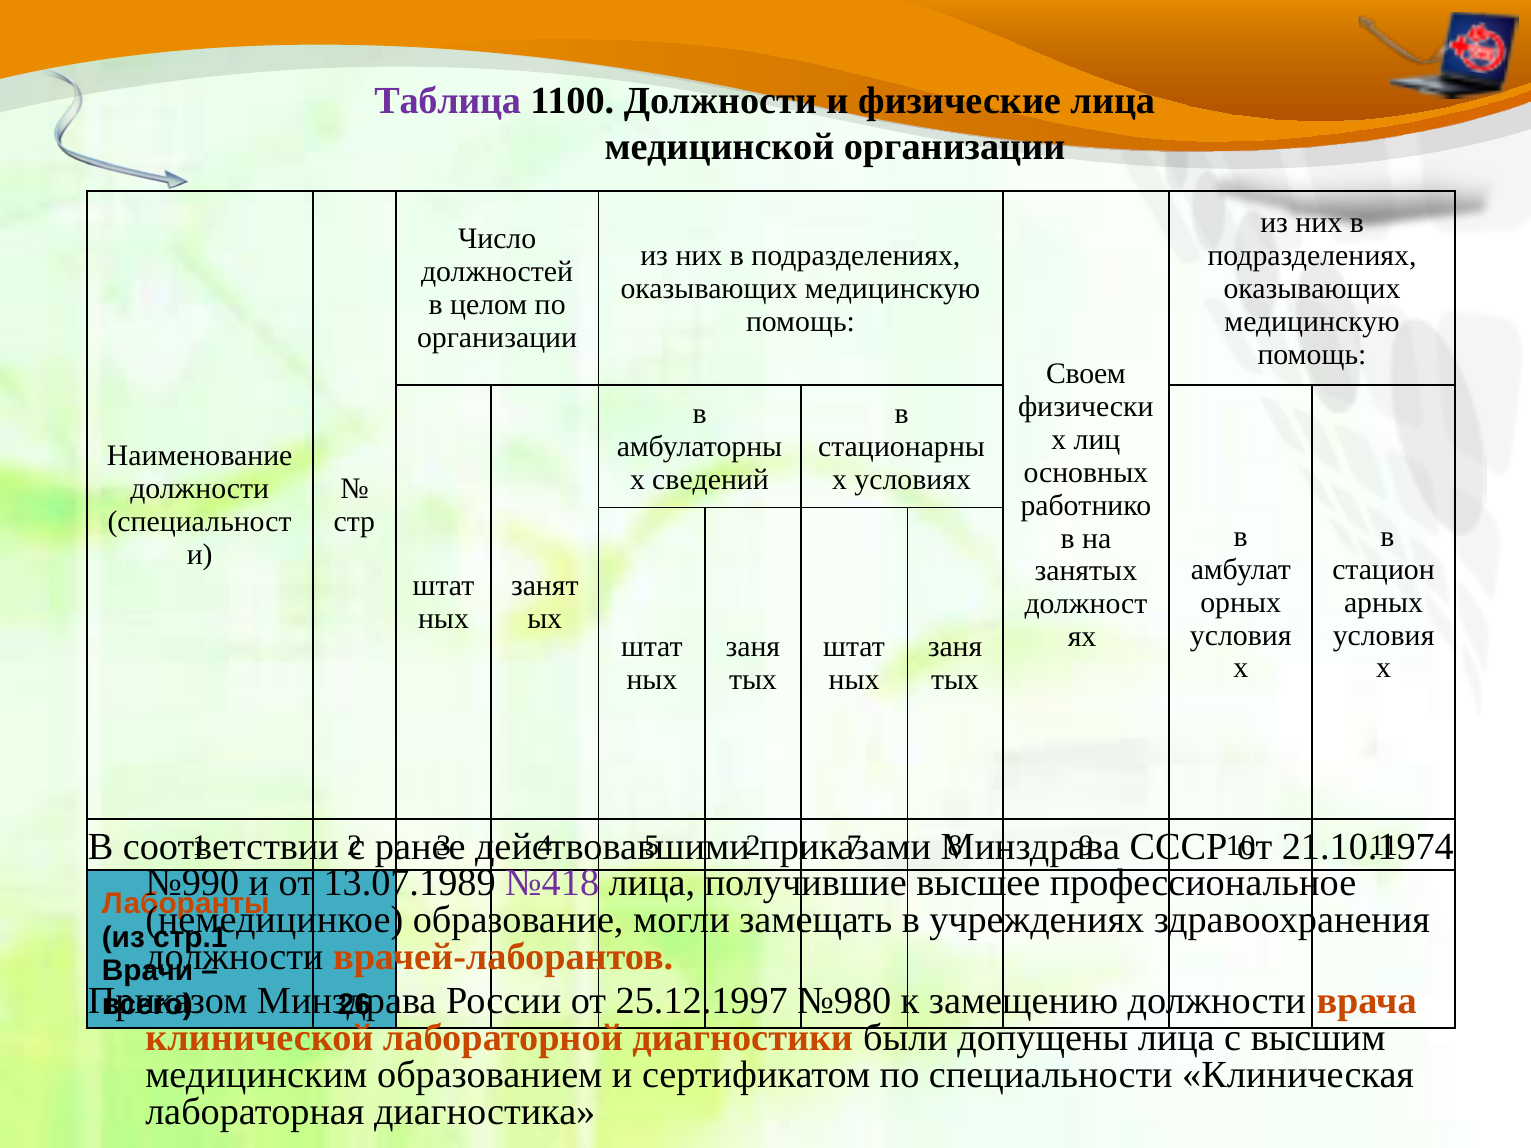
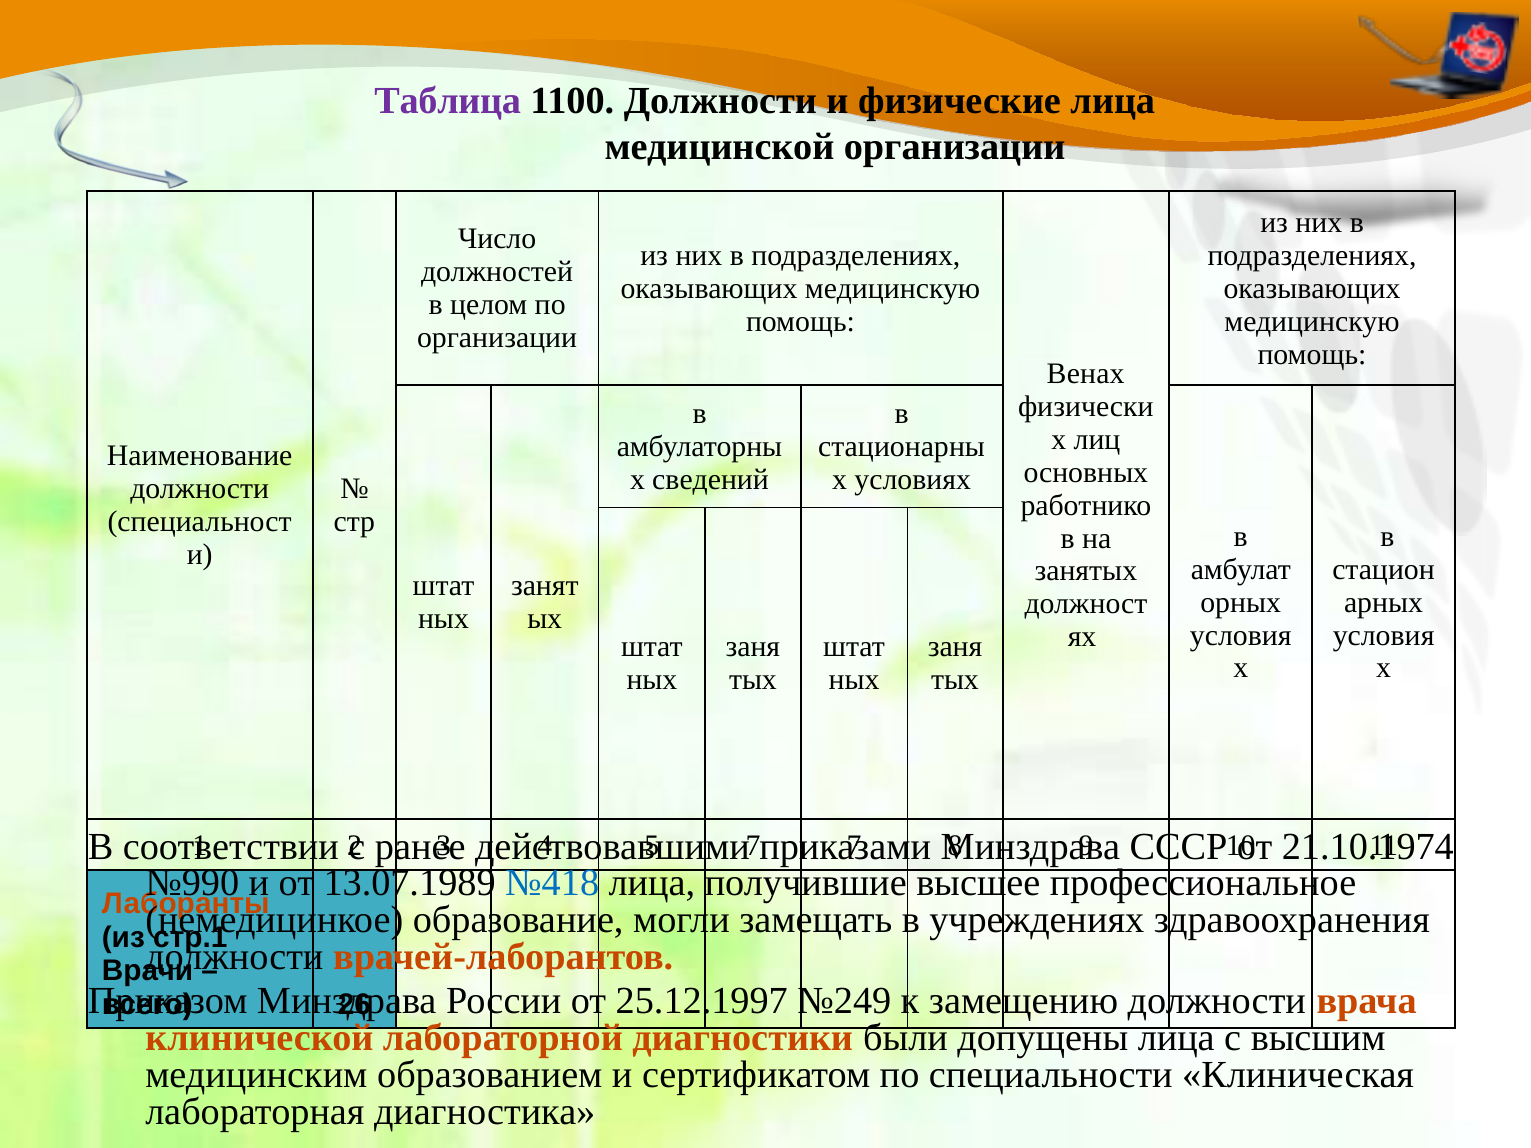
Своем: Своем -> Венах (1086, 374)
2: 2 -> 7 (753, 846)
№418 colour: purple -> blue (552, 883)
№980: №980 -> №249 (844, 1001)
